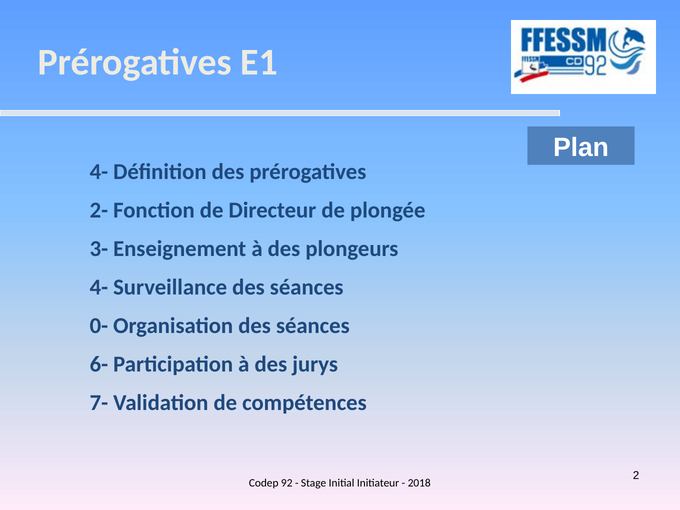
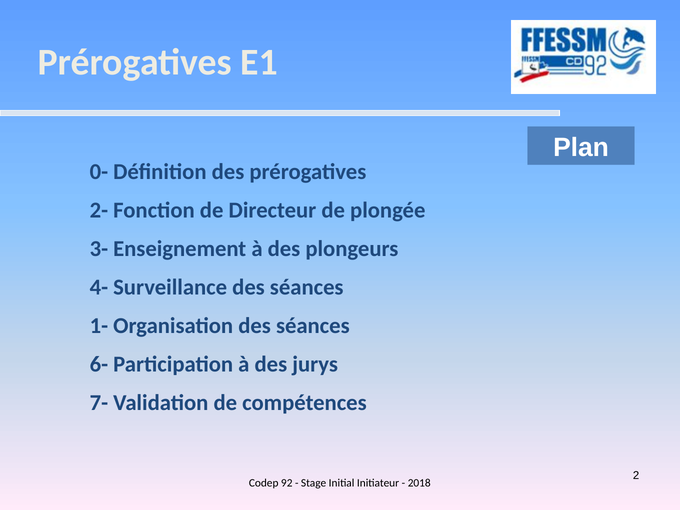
4-: 4- -> 0- (99, 172)
0-: 0- -> 1- (99, 326)
